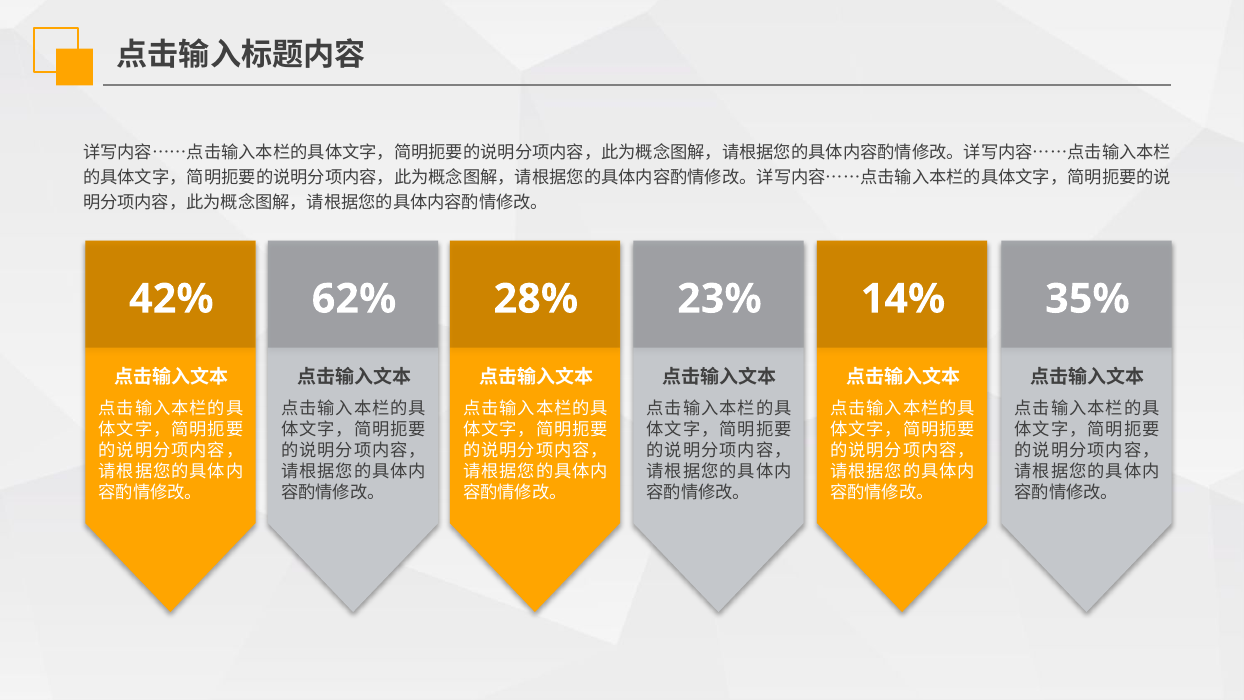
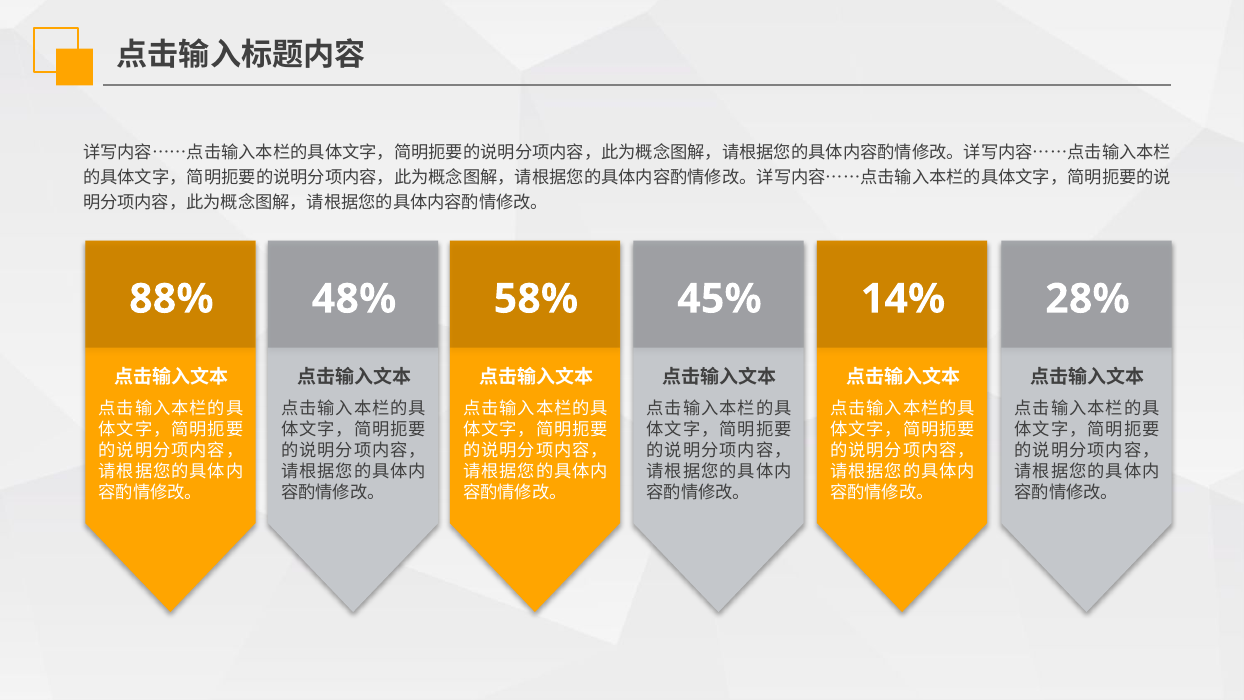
42%: 42% -> 88% (171, 299)
62%: 62% -> 48% (354, 299)
28%: 28% -> 58% (536, 299)
23%: 23% -> 45% (719, 299)
35%: 35% -> 28% (1087, 299)
